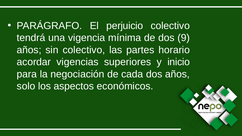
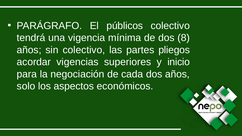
perjuicio: perjuicio -> públicos (125, 26)
9: 9 -> 8 (184, 38)
horario: horario -> pliegos (174, 50)
